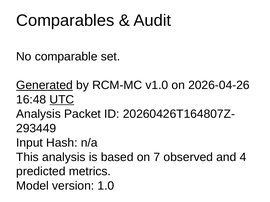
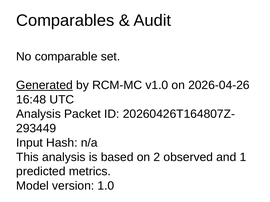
UTC underline: present -> none (62, 100)
7: 7 -> 2 (157, 157)
4: 4 -> 1 (243, 157)
